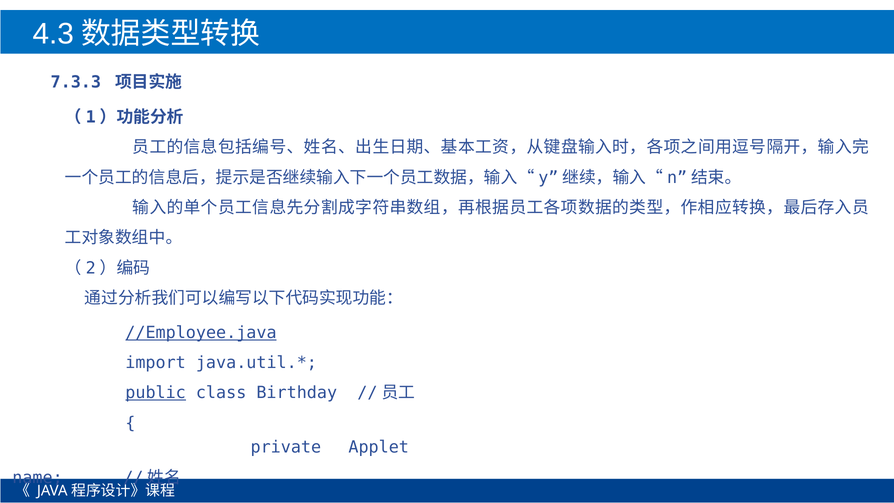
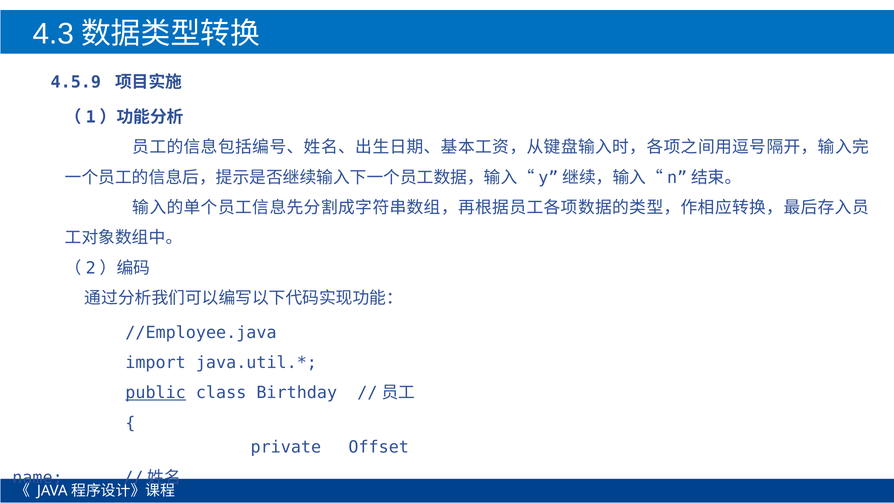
7.3.3: 7.3.3 -> 4.5.9 (76, 82)
//Employee.java underline: present -> none (201, 332)
Applet: Applet -> Offset (379, 447)
